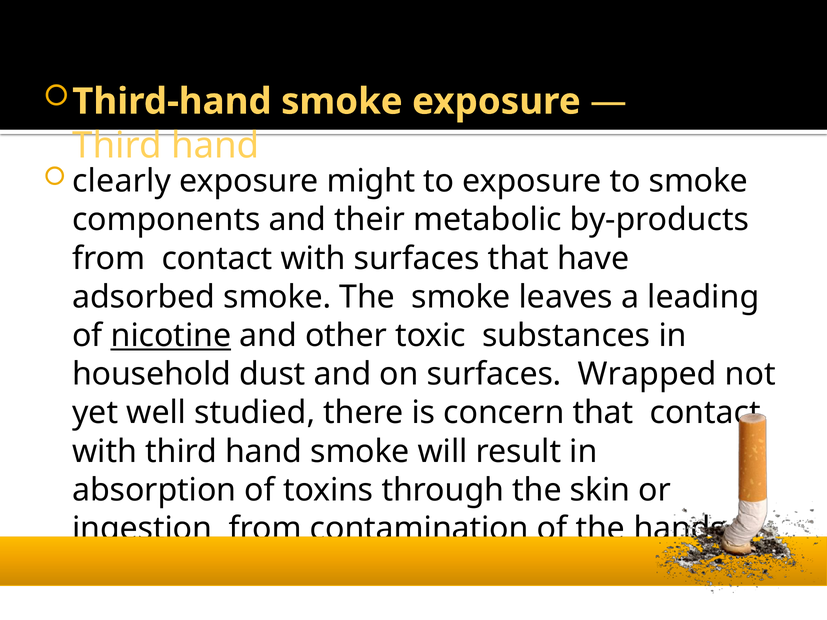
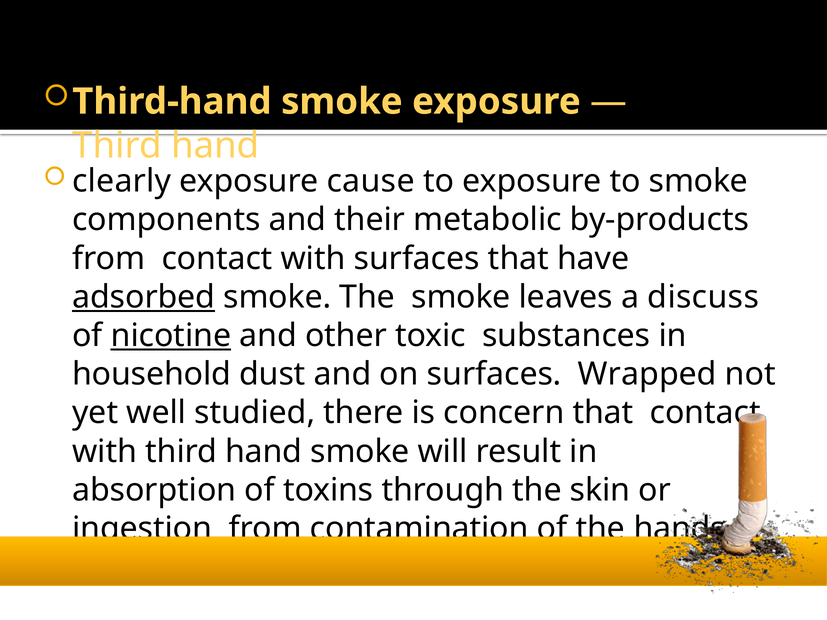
might: might -> cause (371, 181)
adsorbed underline: none -> present (144, 297)
leading: leading -> discuss (703, 297)
